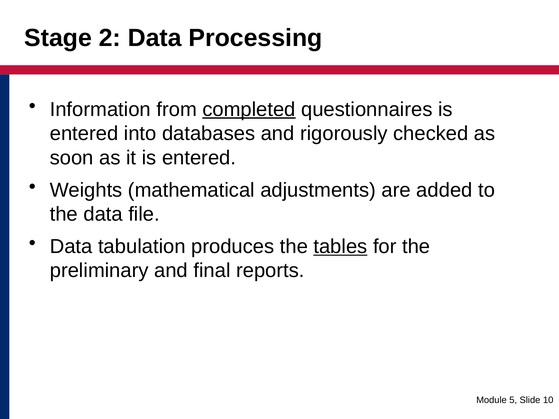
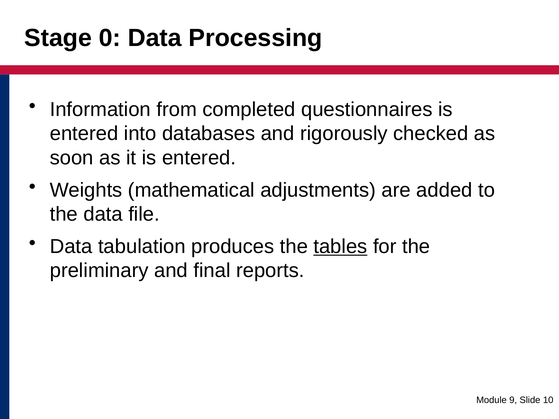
2: 2 -> 0 (110, 38)
completed underline: present -> none (249, 109)
5: 5 -> 9 (513, 400)
